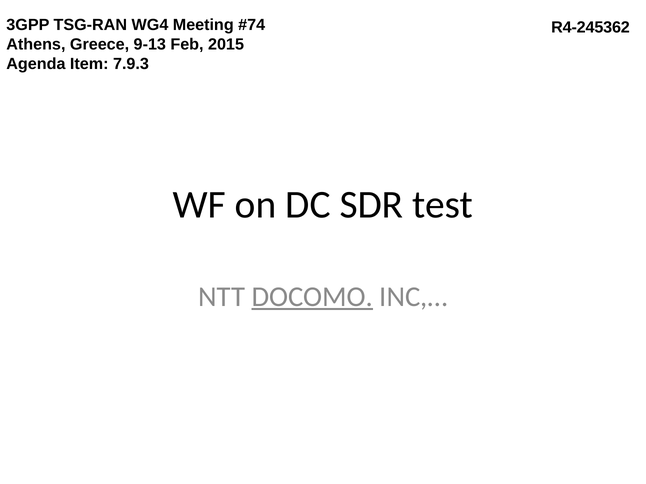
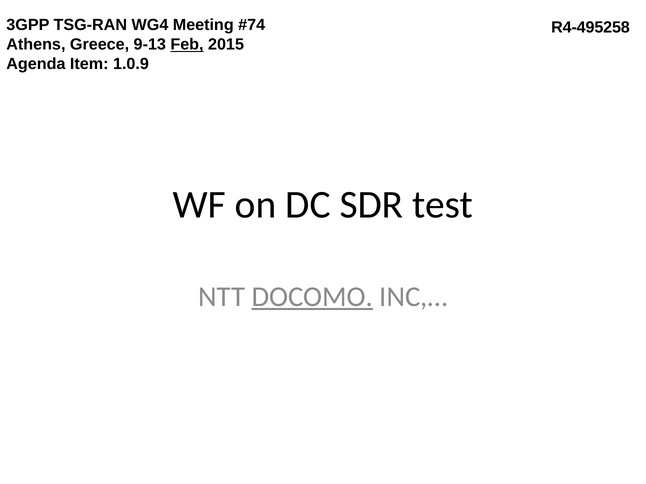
R4-245362: R4-245362 -> R4-495258 (591, 27)
Feb underline: none -> present (187, 44)
7.9.3: 7.9.3 -> 1.0.9 (131, 64)
